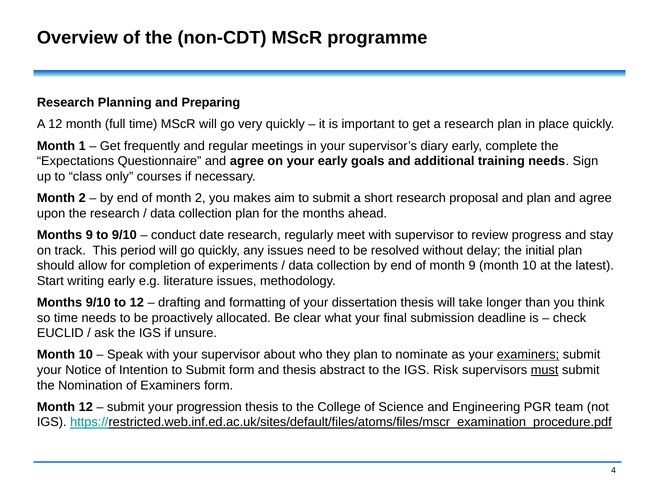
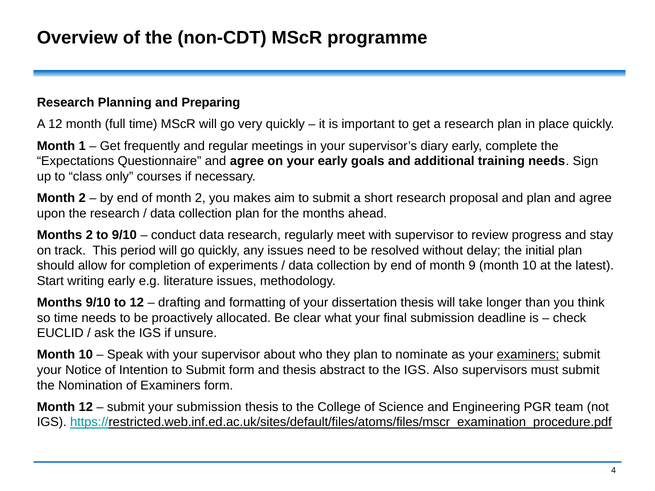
Months 9: 9 -> 2 (89, 235)
conduct date: date -> data (212, 235)
Risk: Risk -> Also (446, 370)
must underline: present -> none (545, 370)
your progression: progression -> submission (209, 407)
